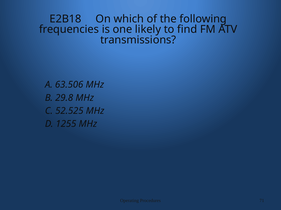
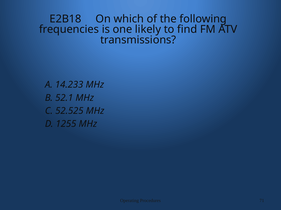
63.506: 63.506 -> 14.233 (69, 85)
29.8: 29.8 -> 52.1 (64, 98)
